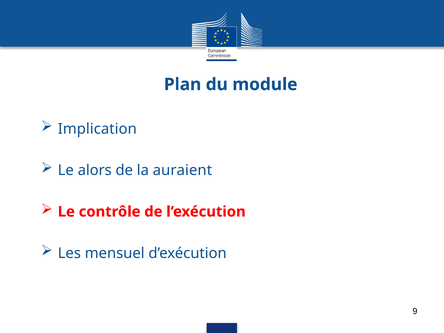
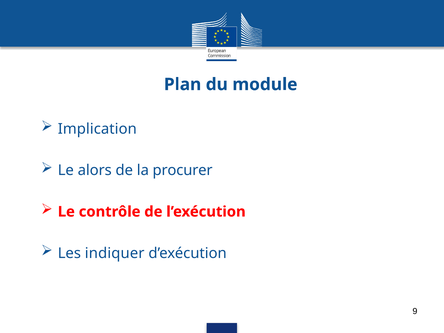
auraient: auraient -> procurer (183, 170)
mensuel: mensuel -> indiquer (115, 253)
